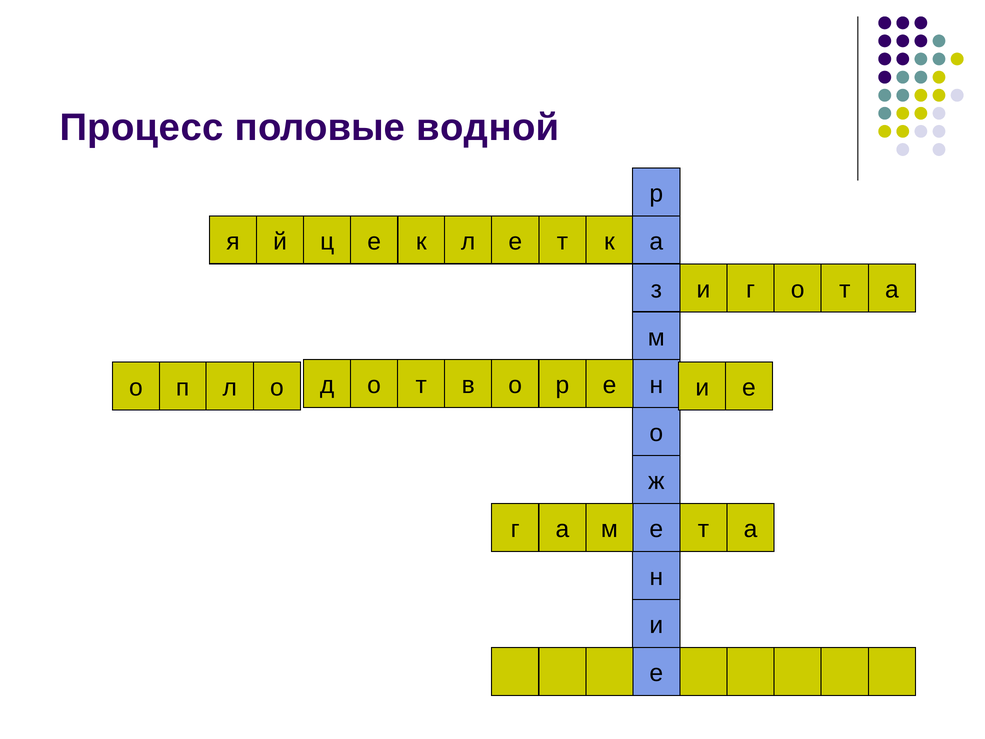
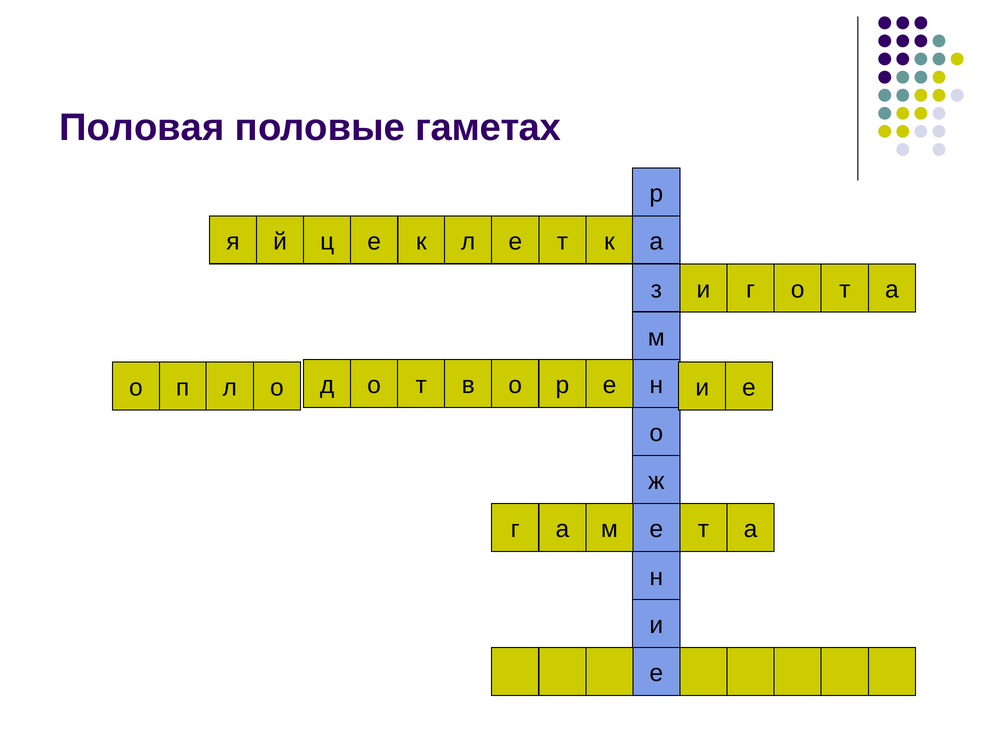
Процесс: Процесс -> Половая (142, 127)
водной: водной -> гаметах (488, 127)
